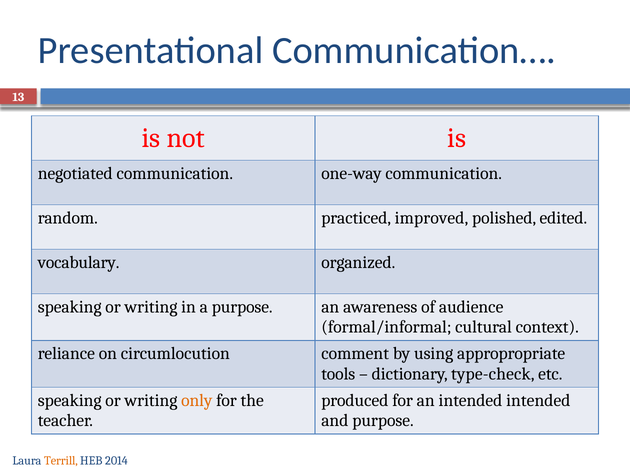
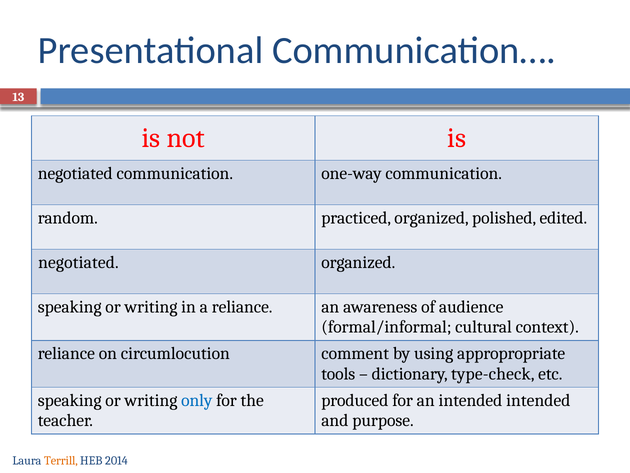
practiced improved: improved -> organized (432, 218)
vocabulary: vocabulary -> negotiated (78, 262)
a purpose: purpose -> reliance (242, 307)
only colour: orange -> blue (197, 400)
